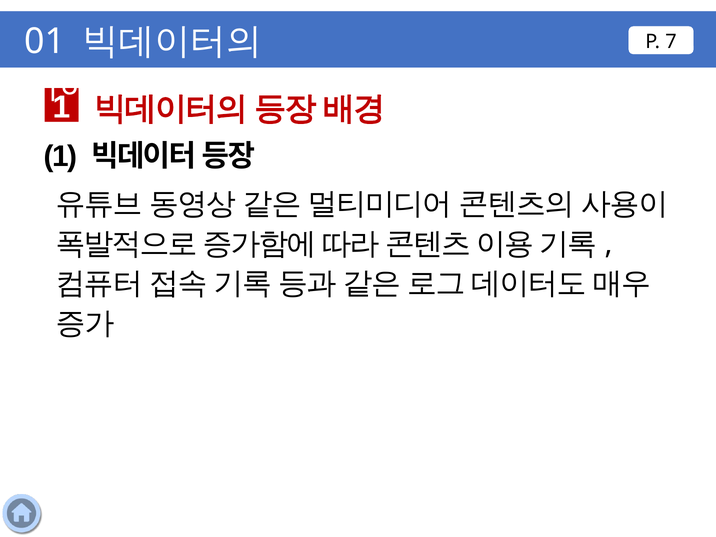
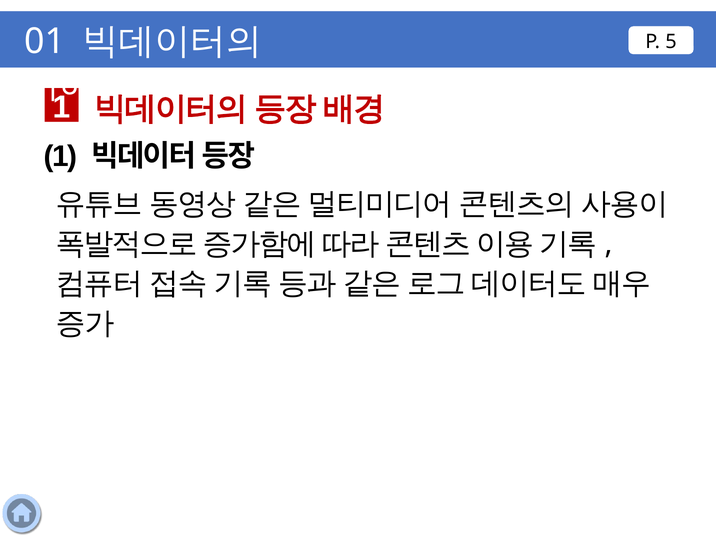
7: 7 -> 5 (671, 42)
